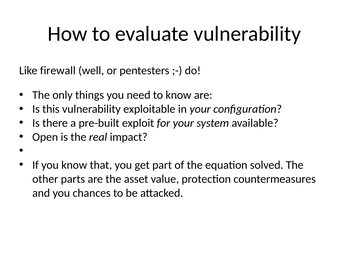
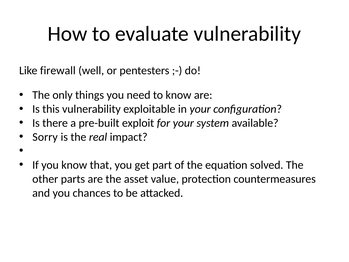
Open: Open -> Sorry (45, 137)
